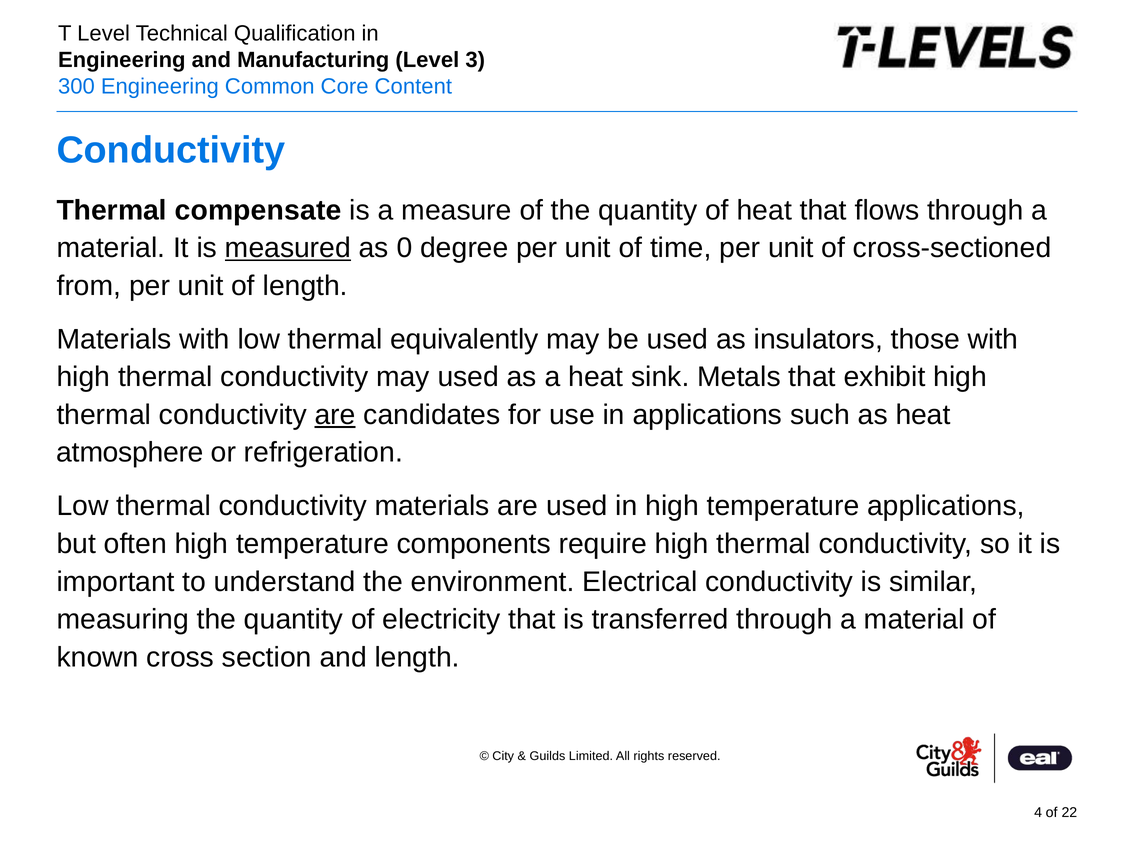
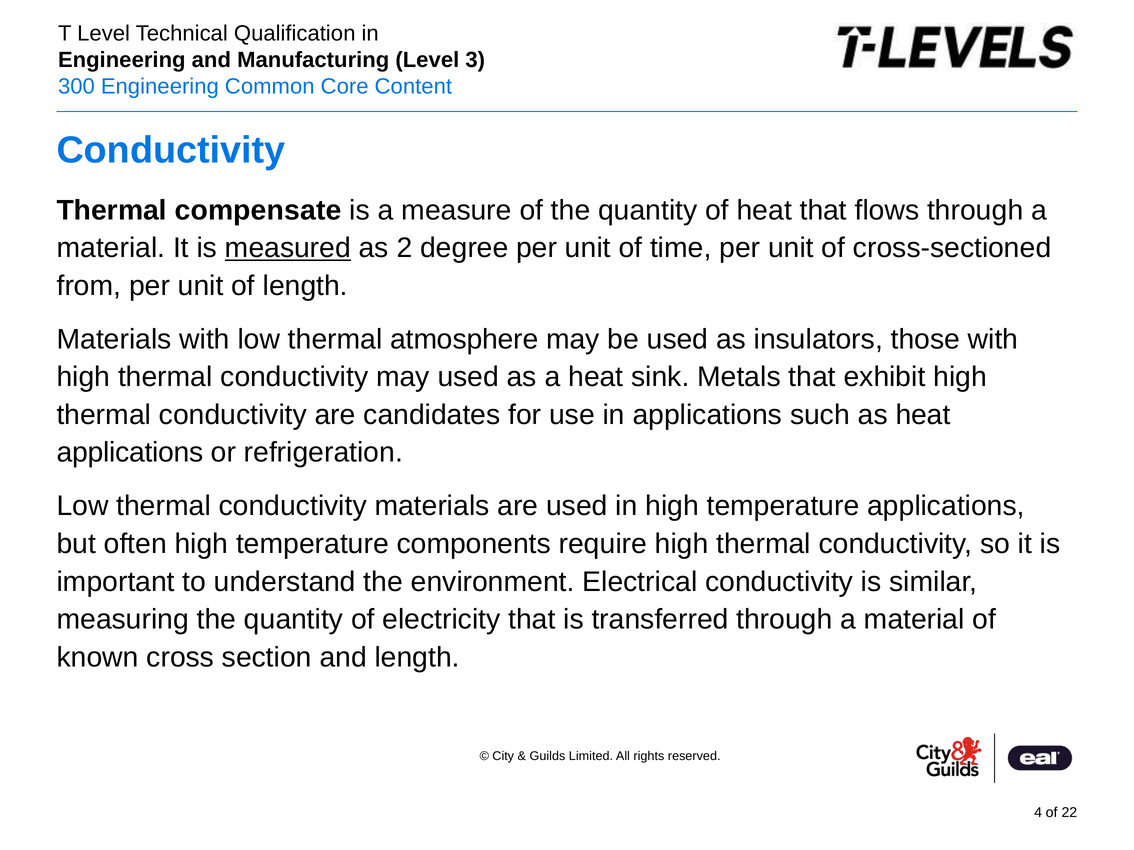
0: 0 -> 2 (404, 248)
equivalently: equivalently -> atmosphere (464, 339)
are underline: present -> none (335, 415)
atmosphere: atmosphere -> applications (130, 453)
